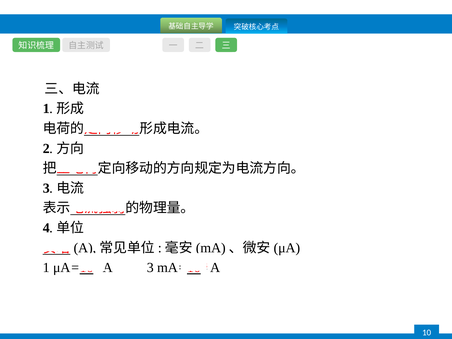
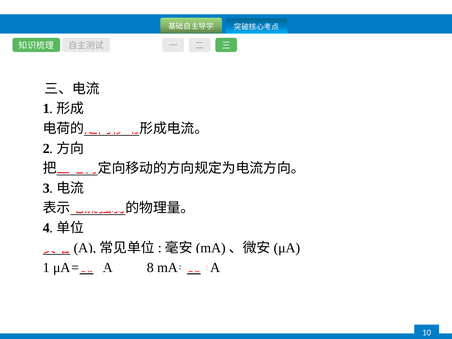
3: 3 -> 8 (150, 268)
